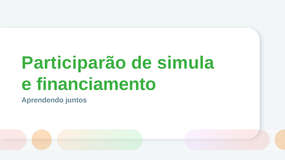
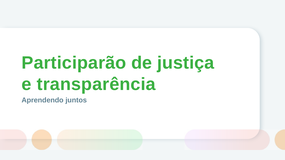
simula: simula -> justiça (186, 63)
financiamento: financiamento -> transparência (96, 84)
